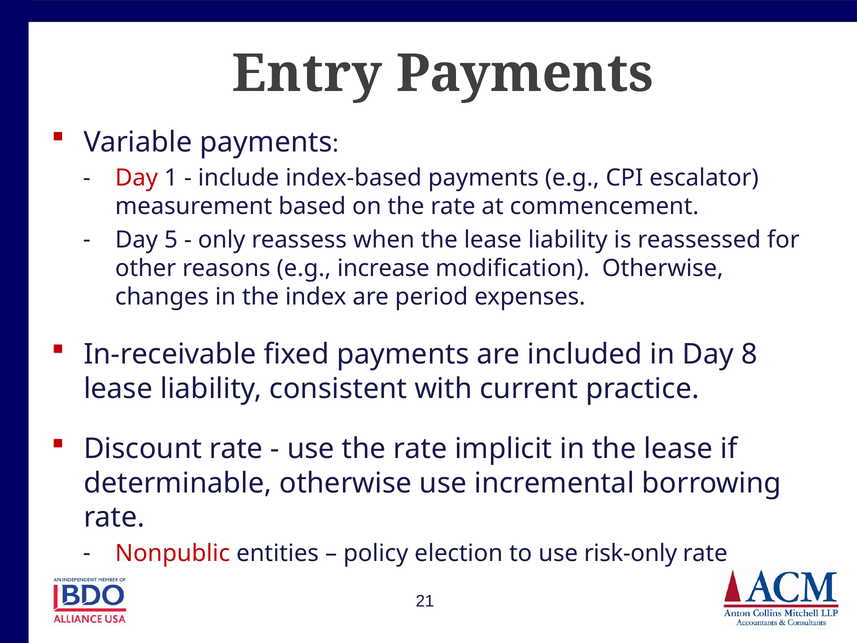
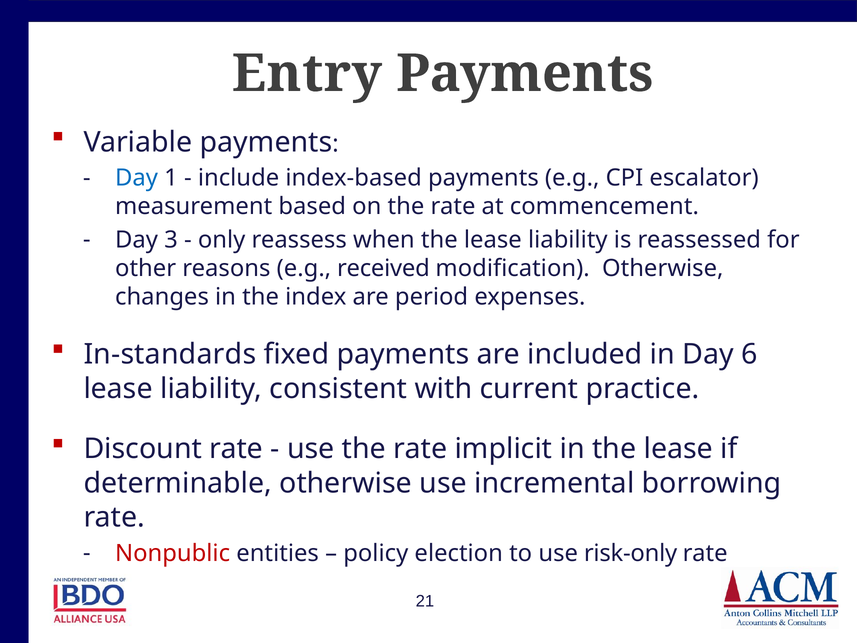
Day colour: red -> blue (137, 178)
5: 5 -> 3 (171, 240)
increase: increase -> received (383, 268)
In-receivable: In-receivable -> In-standards (170, 354)
8: 8 -> 6 (749, 354)
